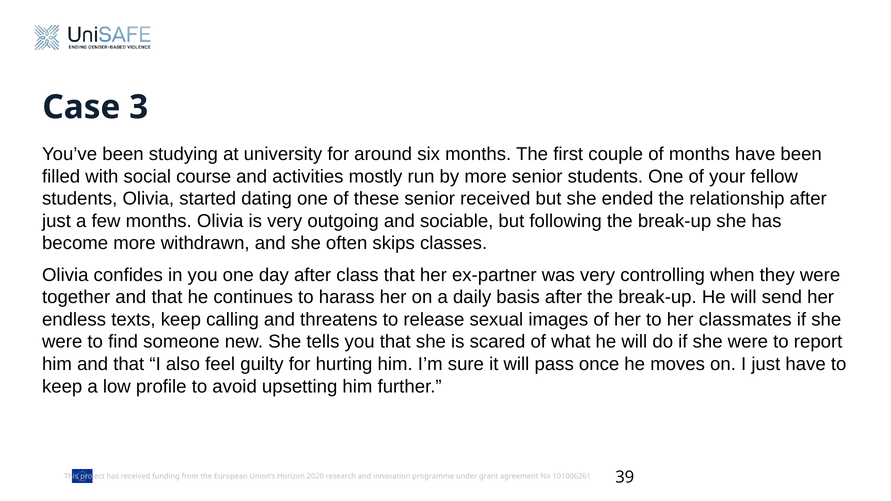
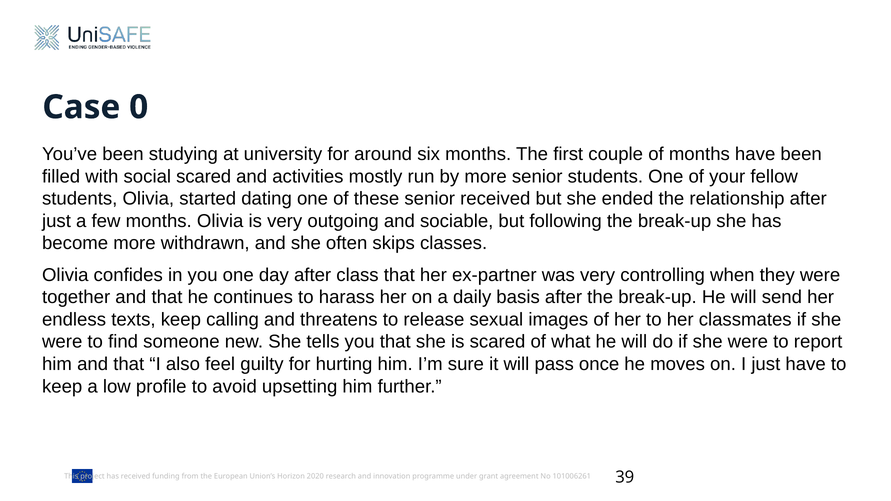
3: 3 -> 0 (139, 107)
social course: course -> scared (204, 177)
